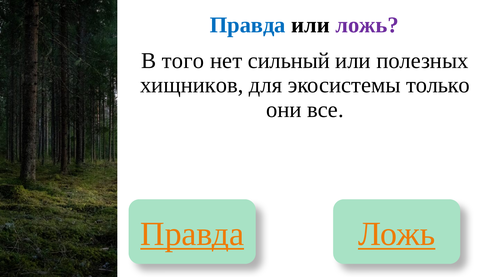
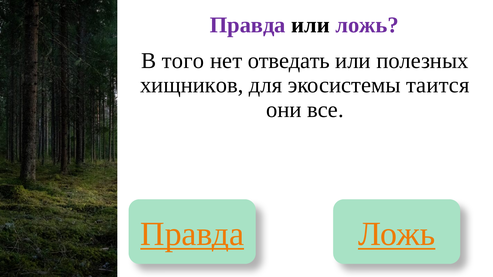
Правда colour: blue -> purple (248, 25)
сильный: сильный -> отведать (289, 61)
только: только -> таится (438, 85)
